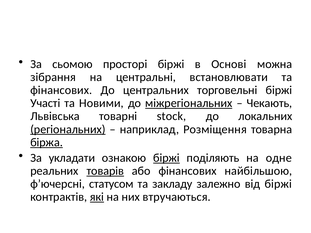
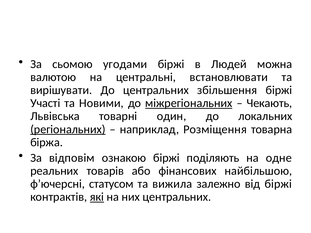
просторі: просторі -> угодами (125, 64)
Основі: Основі -> Людей (229, 64)
зібрання: зібрання -> валютою (53, 77)
фінансових: фінансових -> вирішувати (61, 90)
торговельні: торговельні -> збільшення (227, 90)
stock: stock -> один (172, 116)
біржа underline: present -> none (47, 142)
укладати: укладати -> відповім (72, 158)
біржі underline: present -> none (166, 158)
товарів underline: present -> none (105, 171)
закладу: закладу -> вижила (172, 184)
них втручаються: втручаються -> центральних (177, 197)
